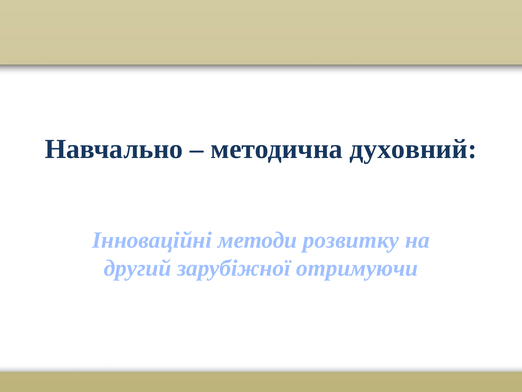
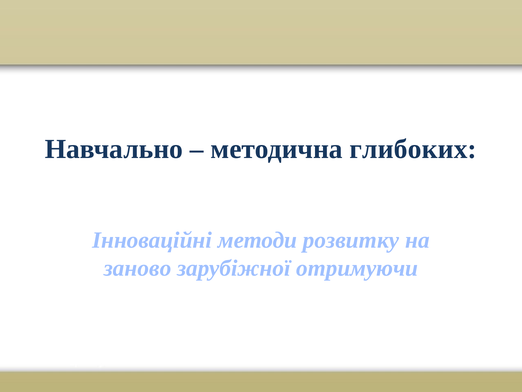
духовний: духовний -> глибоких (413, 149)
другий: другий -> заново (138, 268)
